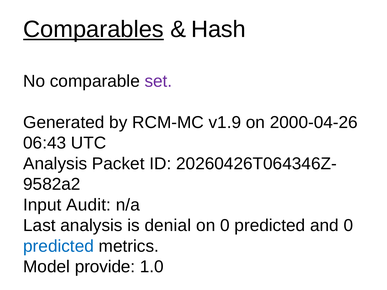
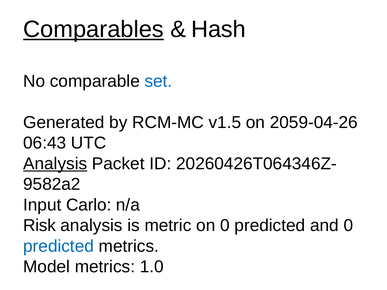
set colour: purple -> blue (158, 81)
v1.9: v1.9 -> v1.5 (225, 122)
2000-04-26: 2000-04-26 -> 2059-04-26 (314, 122)
Analysis underline: none -> present (55, 164)
Audit: Audit -> Carlo (89, 205)
Last: Last -> Risk (39, 226)
denial: denial -> metric (168, 226)
Model provide: provide -> metrics (105, 267)
